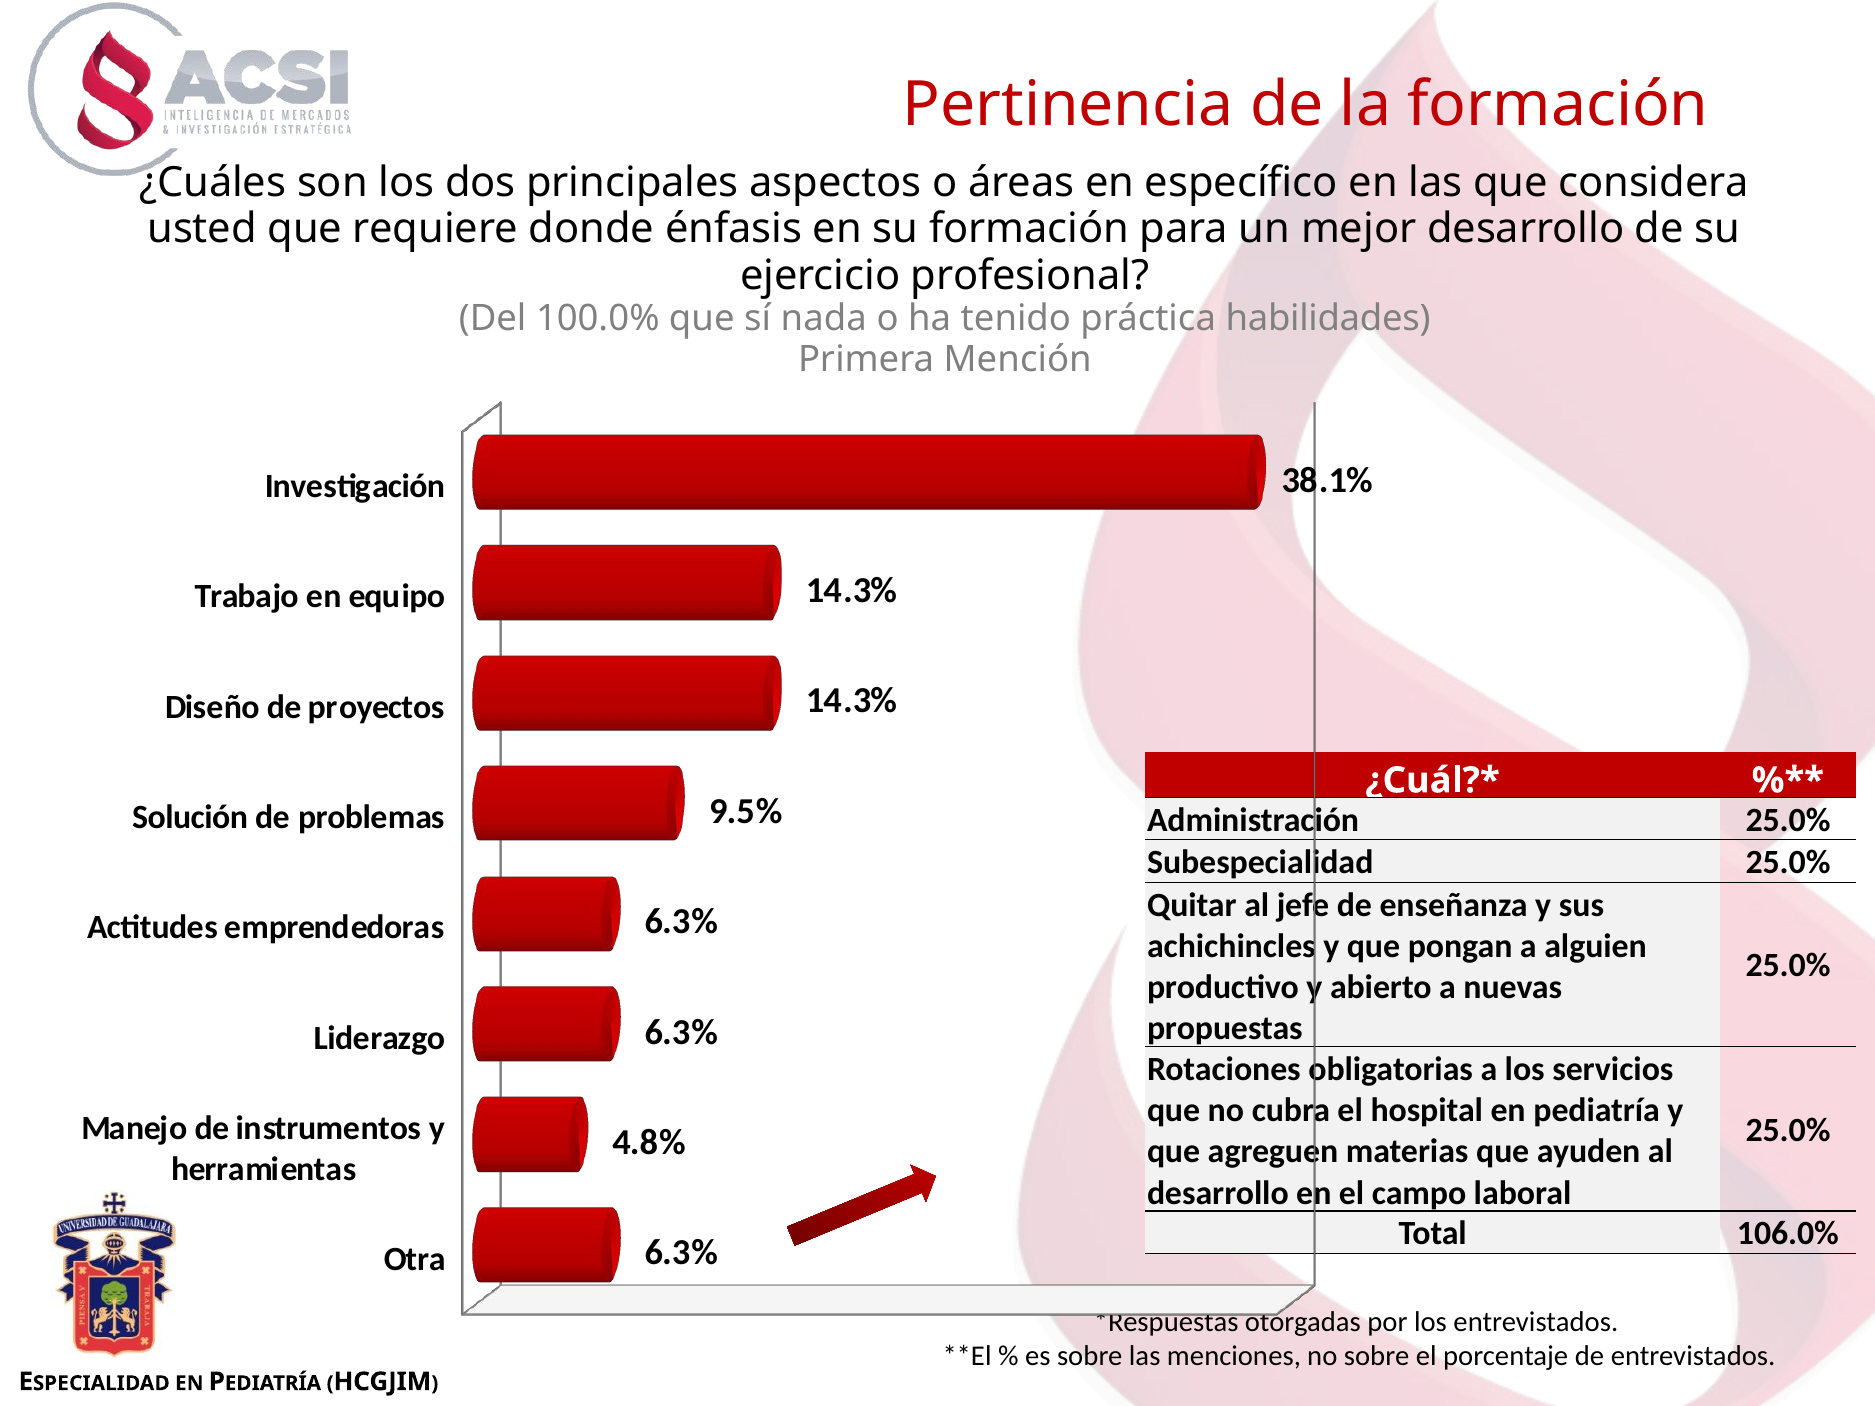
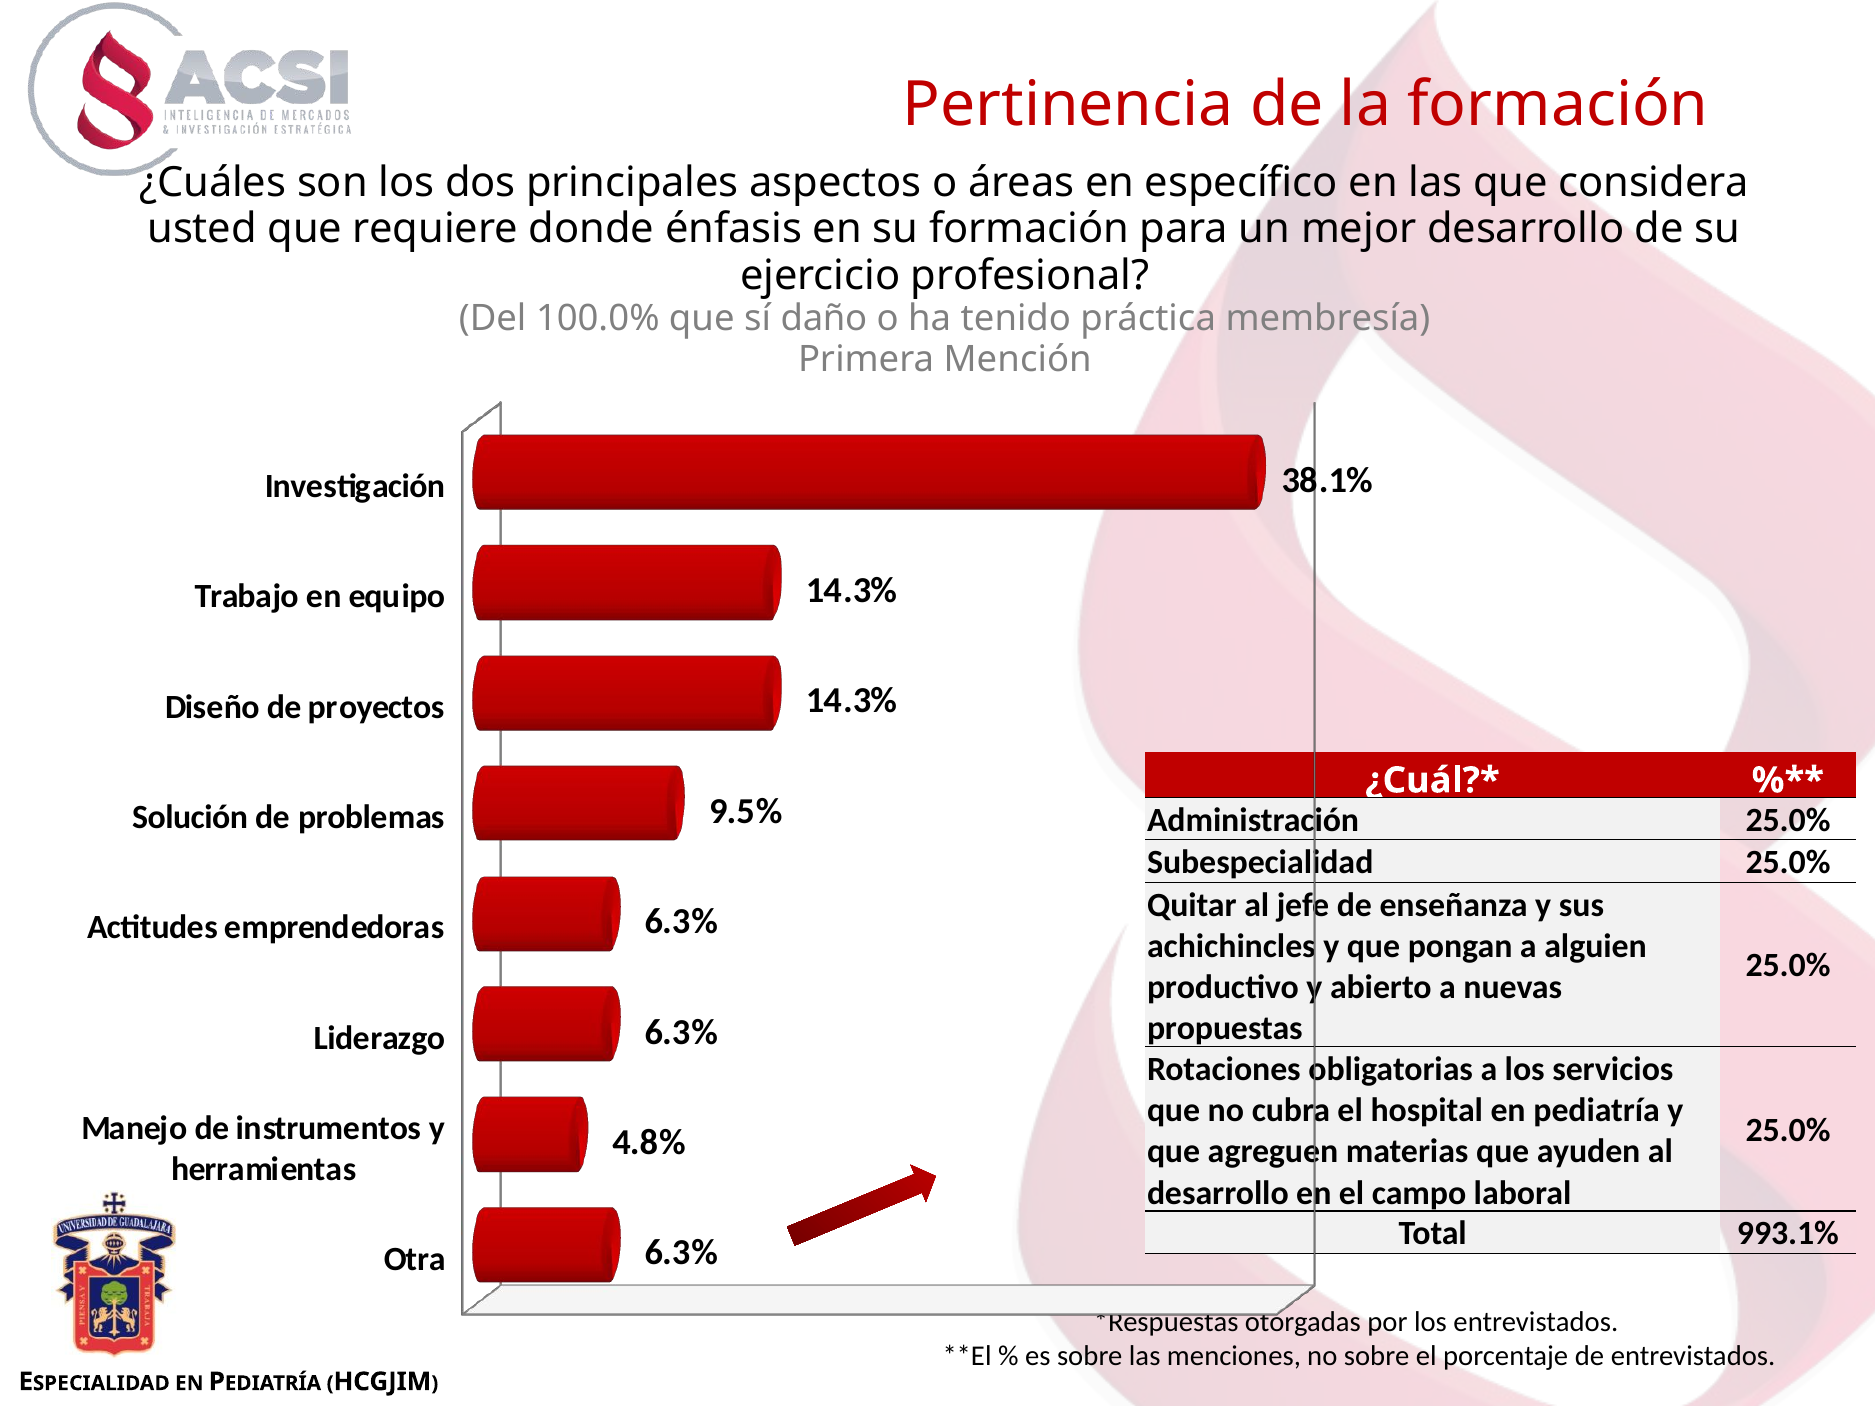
nada: nada -> daño (824, 319)
habilidades: habilidades -> membresía (1328, 319)
106.0%: 106.0% -> 993.1% (1788, 1234)
